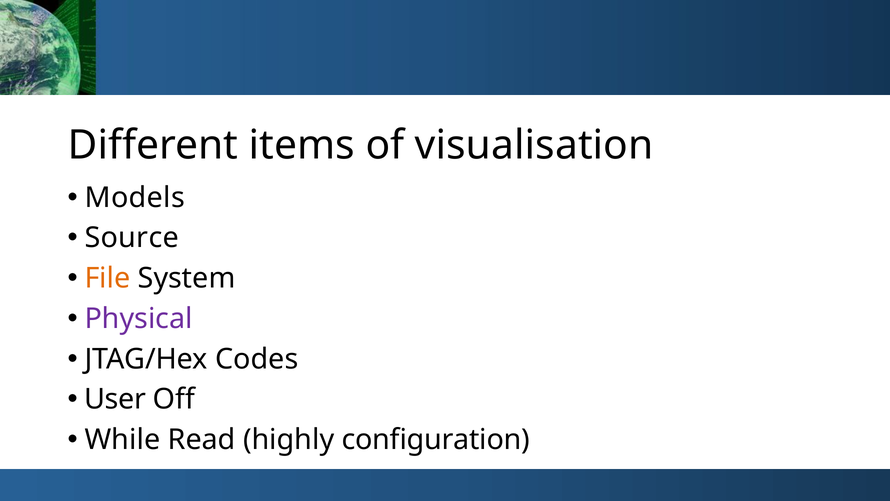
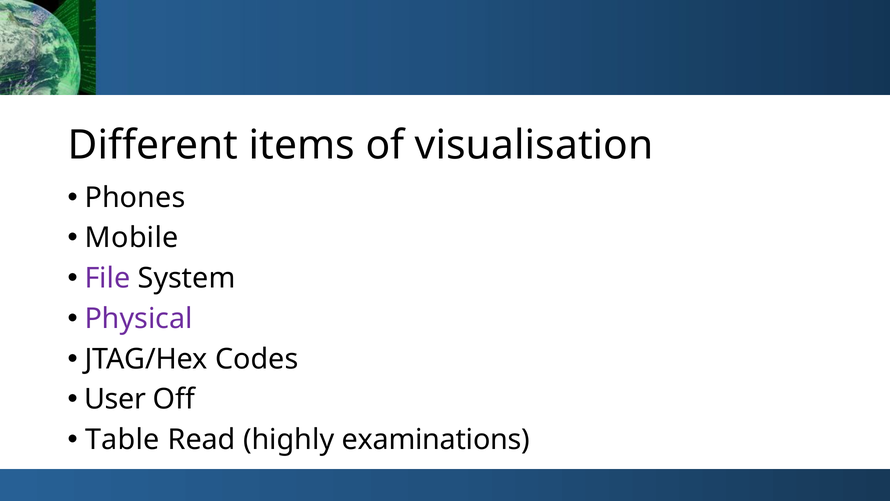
Models: Models -> Phones (135, 197)
Source: Source -> Mobile (132, 238)
File colour: orange -> purple (107, 278)
While: While -> Table (122, 439)
configuration: configuration -> examinations (436, 439)
